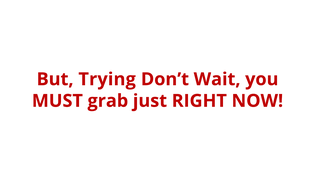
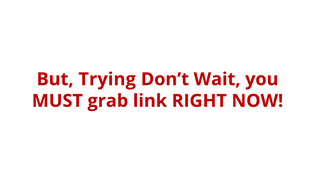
just: just -> link (150, 101)
